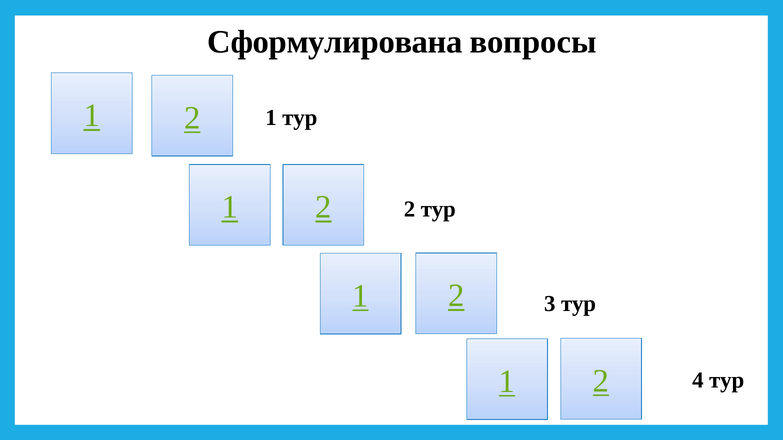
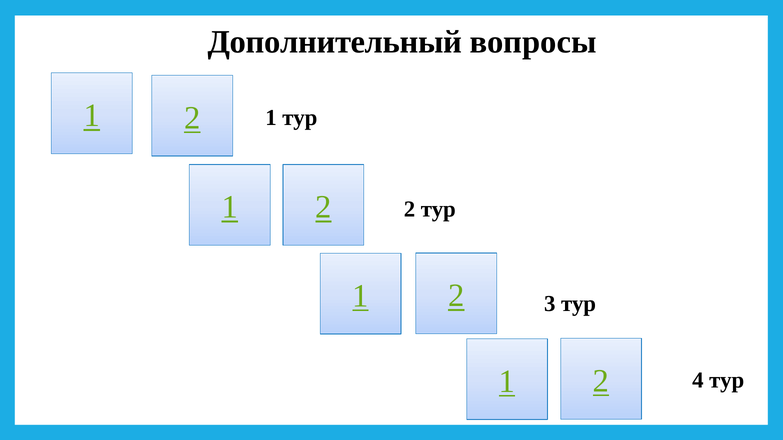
Сформулирована: Сформулирована -> Дополнительный (335, 42)
